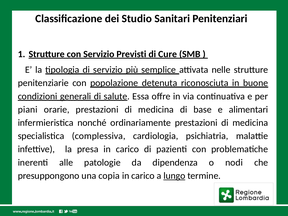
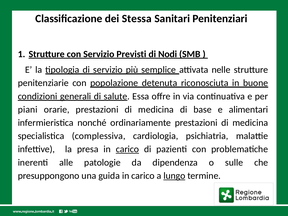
Studio: Studio -> Stessa (137, 19)
Cure: Cure -> Nodi (168, 54)
carico underline: none -> present (127, 149)
nodi: nodi -> sulle (234, 162)
copia: copia -> guida (109, 176)
